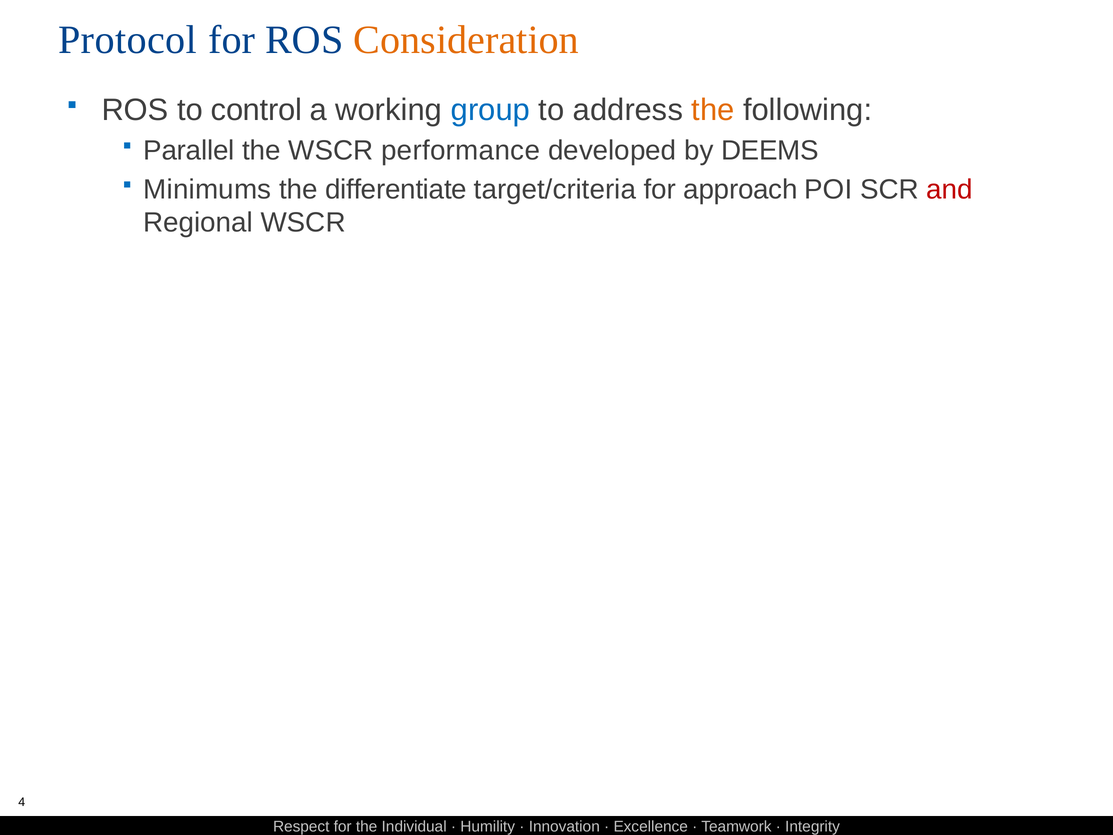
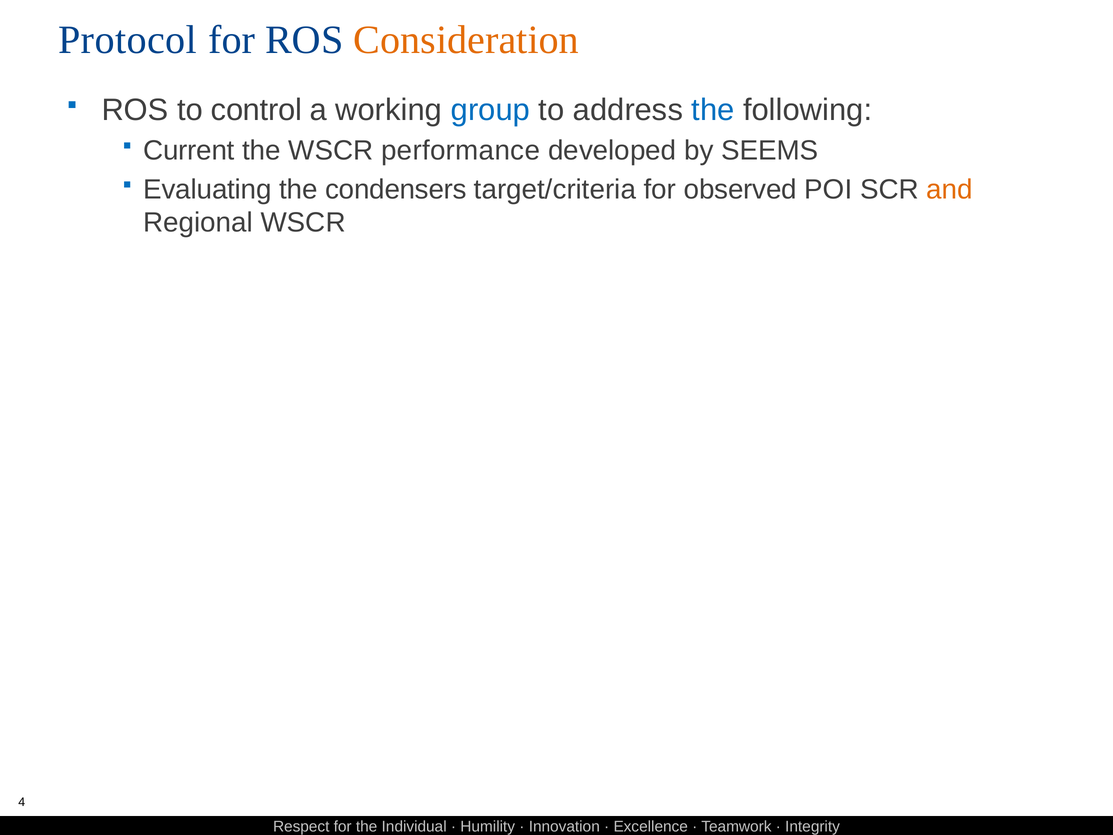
the colour: orange -> blue (713, 110)
Parallel: Parallel -> Current (189, 150)
DEEMS: DEEMS -> SEEMS (770, 150)
Minimums: Minimums -> Evaluating (207, 189)
differentiate: differentiate -> condensers (396, 189)
approach: approach -> observed (740, 189)
and colour: red -> orange (950, 189)
